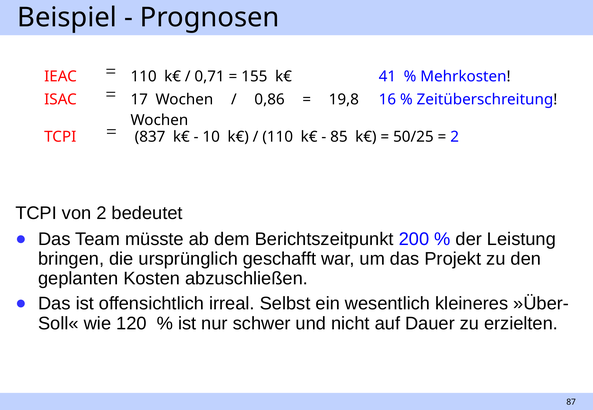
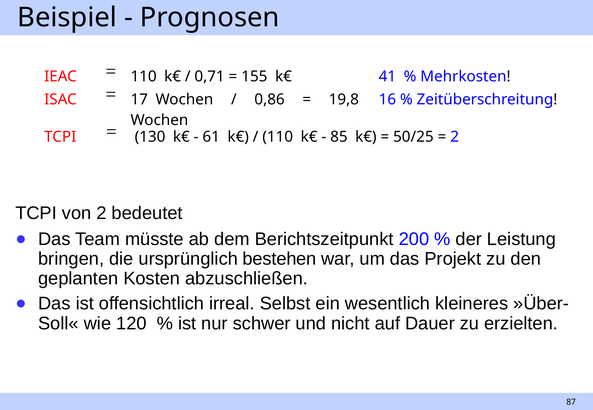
837: 837 -> 130 (150, 137)
10: 10 -> 61 (211, 137)
geschafft: geschafft -> bestehen (280, 259)
